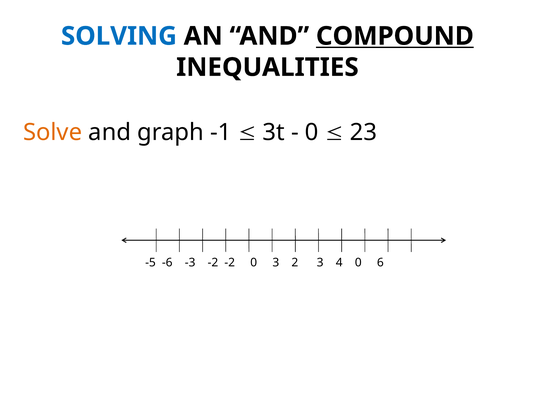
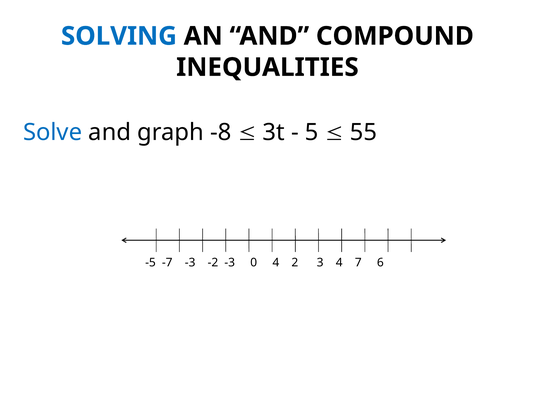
COMPOUND underline: present -> none (395, 36)
Solve colour: orange -> blue (53, 132)
-1: -1 -> -8 (221, 132)
0: 0 -> 5 (312, 132)
23: 23 -> 55 (363, 132)
-6: -6 -> -7 (167, 263)
-2 -2: -2 -> -3 (230, 263)
0 3: 3 -> 4 (276, 263)
4 0: 0 -> 7 (358, 263)
